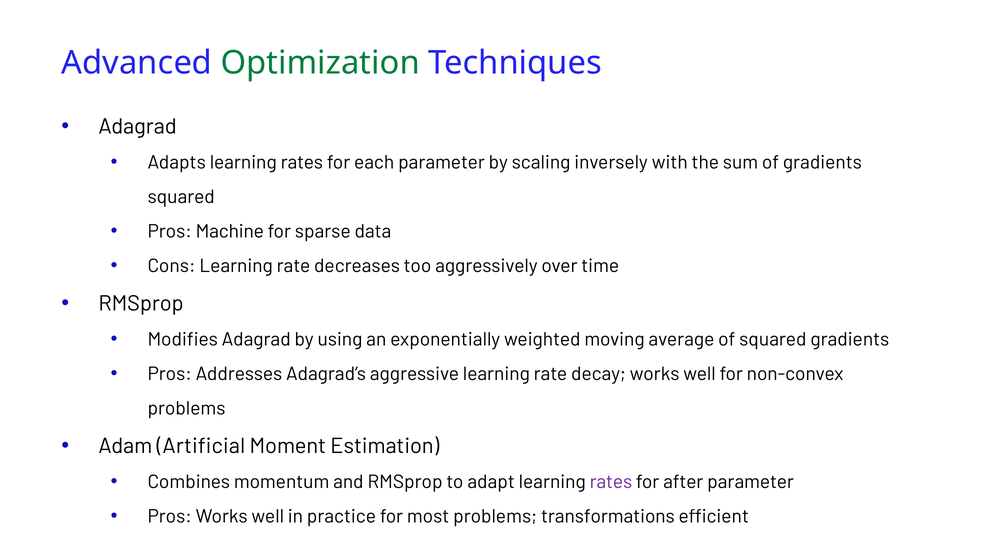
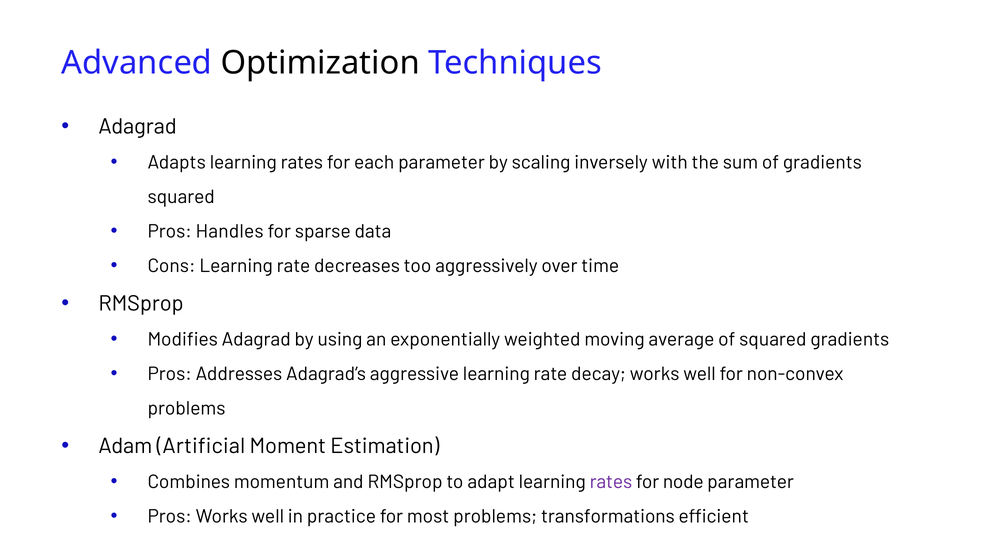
Optimization colour: green -> black (320, 63)
Machine: Machine -> Handles (230, 231)
after: after -> node (683, 482)
